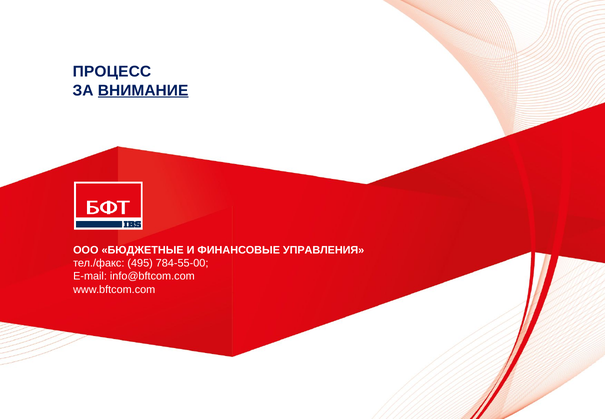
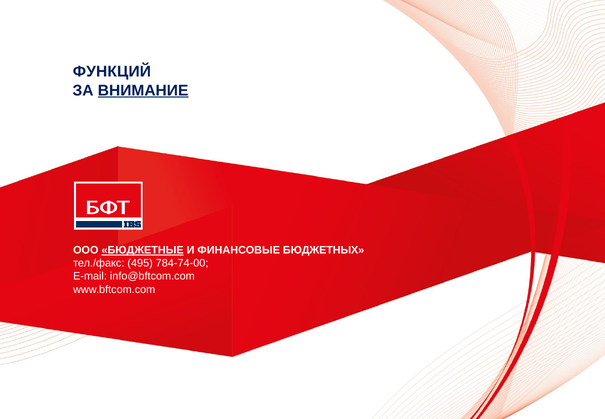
ПРОЦЕСС: ПРОЦЕСС -> ФУНКЦИЙ (112, 72)
БЮДЖЕТНЫЕ underline: none -> present (143, 250)
УПРАВЛЕНИЯ: УПРАВЛЕНИЯ -> БЮДЖЕТНЫХ (324, 250)
784-55-00: 784-55-00 -> 784-74-00 (182, 263)
